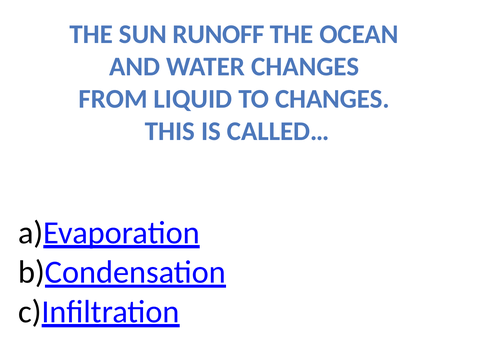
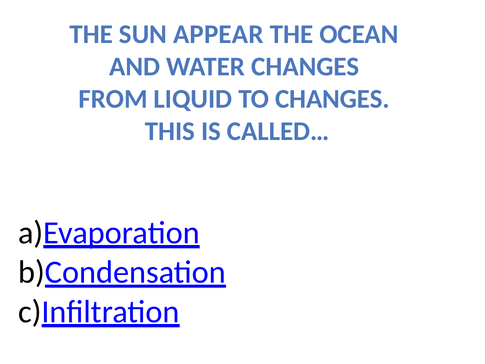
RUNOFF: RUNOFF -> APPEAR (218, 34)
